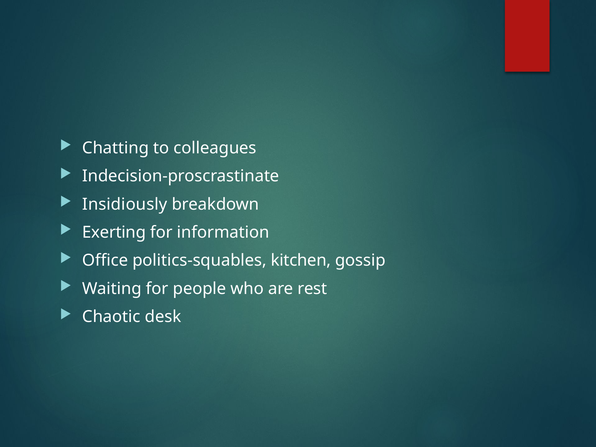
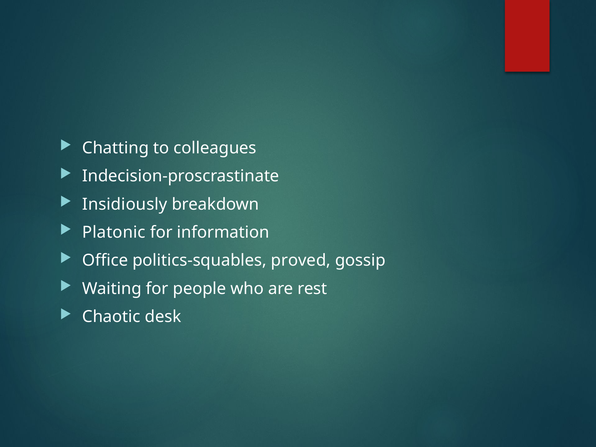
Exerting: Exerting -> Platonic (114, 232)
kitchen: kitchen -> proved (301, 261)
